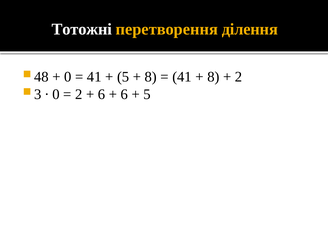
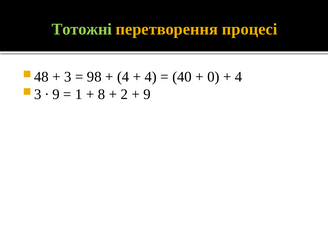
Тотожні colour: white -> light green (82, 29)
ділення: ділення -> процесі (250, 29)
0: 0 -> 3 (68, 77)
41: 41 -> 98 (94, 77)
5: 5 -> 4 (123, 77)
8: 8 -> 4 (151, 77)
41: 41 -> 40 (182, 77)
8: 8 -> 0 (213, 77)
2: 2 -> 4 (239, 77)
0: 0 -> 9 (56, 94)
2: 2 -> 1 (79, 94)
6: 6 -> 8 (102, 94)
6: 6 -> 2 (124, 94)
5: 5 -> 9 (147, 94)
